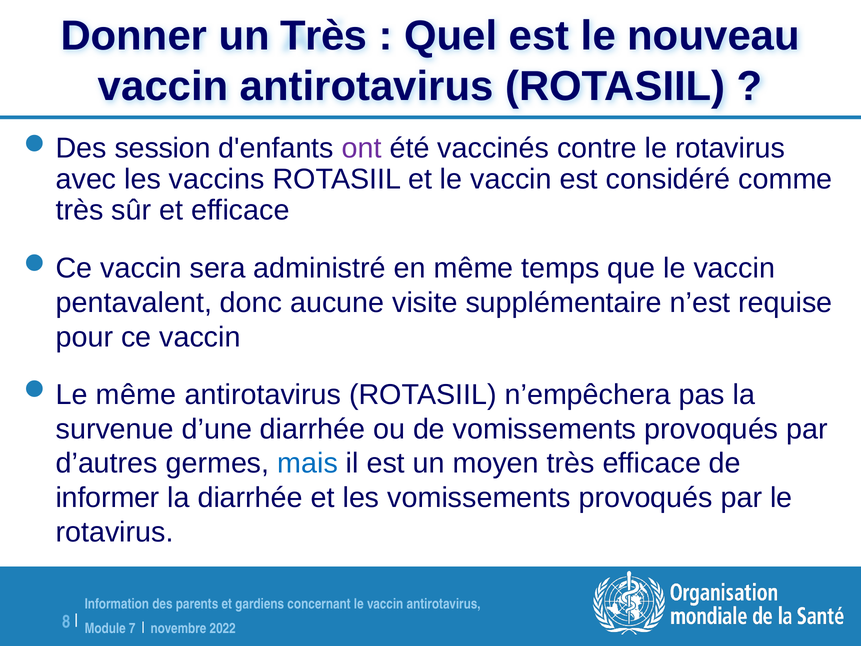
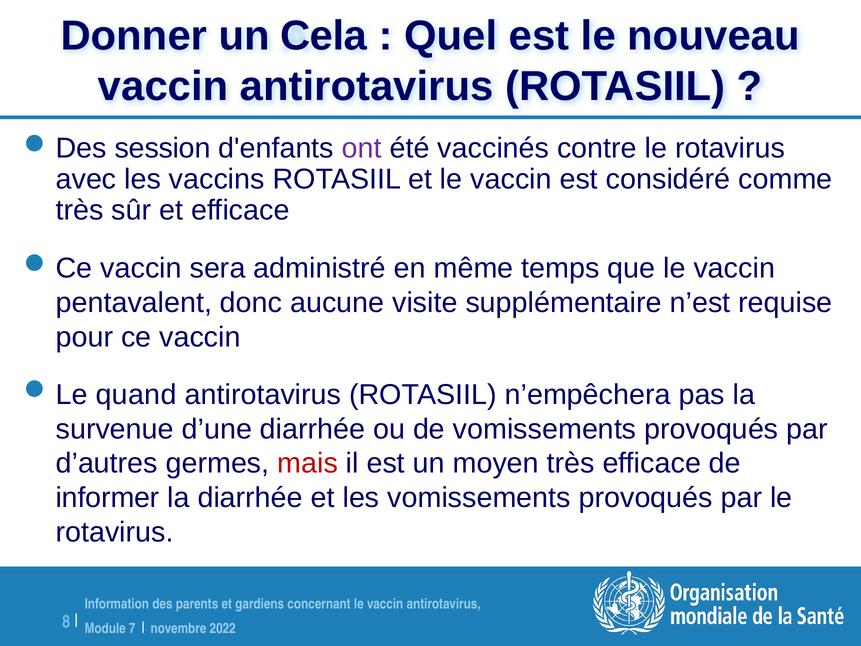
un Très: Très -> Cela (324, 36)
même: même -> quand (136, 394)
mais colour: blue -> red (308, 463)
